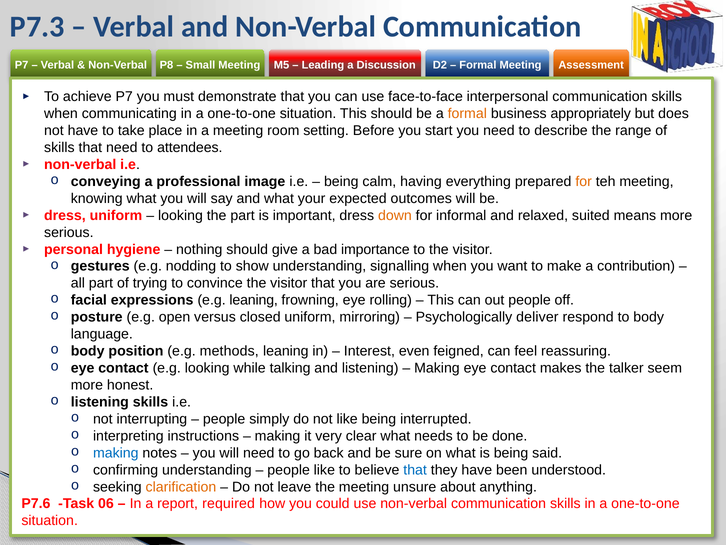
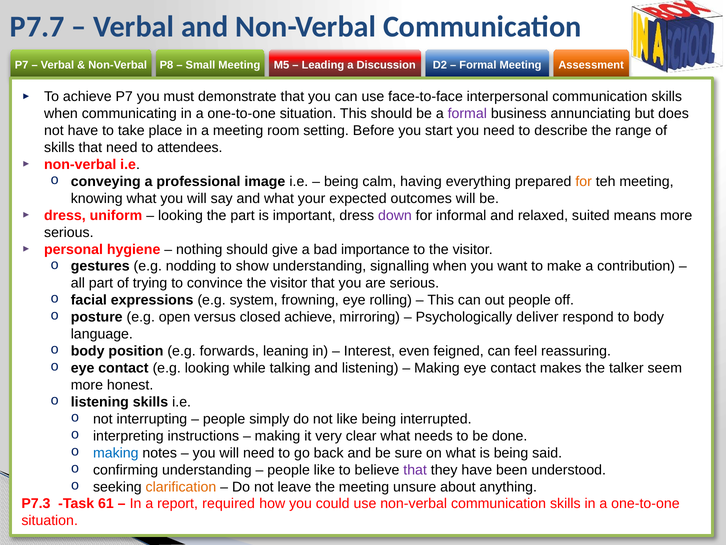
P7.3: P7.3 -> P7.7 (37, 27)
formal colour: orange -> purple (467, 114)
appropriately: appropriately -> annunciating (591, 114)
down colour: orange -> purple (395, 215)
e.g leaning: leaning -> system (254, 300)
closed uniform: uniform -> achieve (310, 317)
methods: methods -> forwards (229, 351)
that colour: blue -> purple (415, 469)
P7.6: P7.6 -> P7.3 (36, 503)
06: 06 -> 61 (106, 503)
